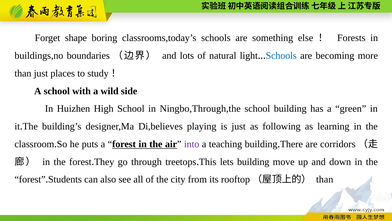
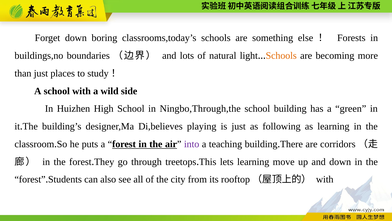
Forget shape: shape -> down (76, 38)
Schools colour: blue -> orange (281, 56)
lets building: building -> learning (253, 161)
than: than -> with (325, 179)
